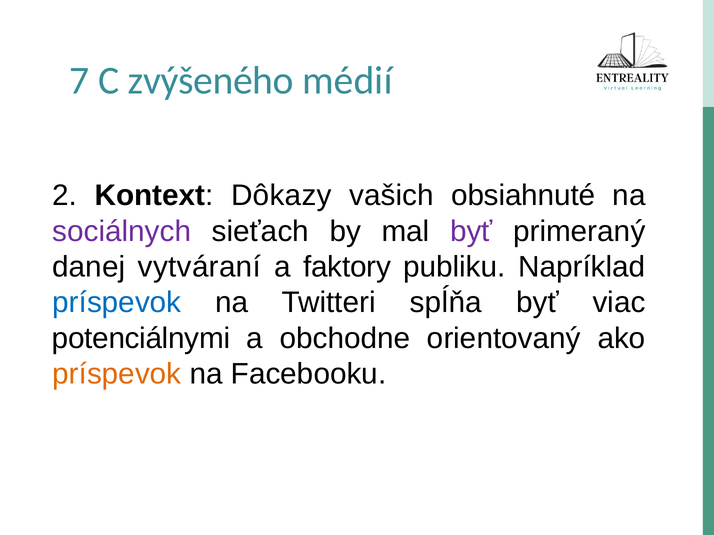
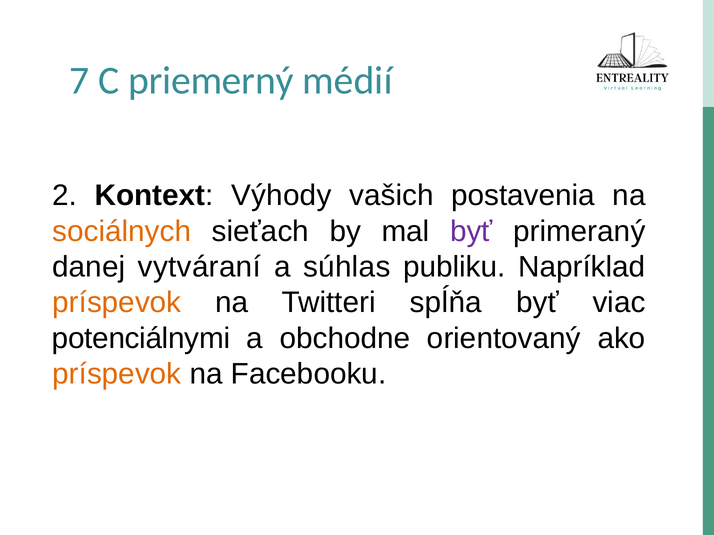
zvýšeného: zvýšeného -> priemerný (211, 81)
Dôkazy: Dôkazy -> Výhody (281, 196)
obsiahnuté: obsiahnuté -> postavenia (523, 196)
sociálnych colour: purple -> orange (122, 232)
faktory: faktory -> súhlas (347, 267)
príspevok colour: blue -> orange (117, 303)
